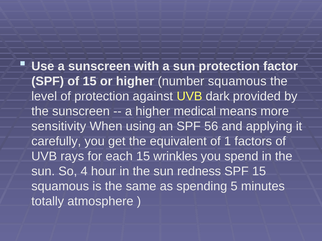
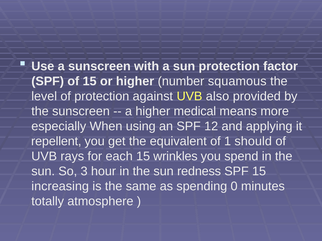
dark: dark -> also (218, 96)
sensitivity: sensitivity -> especially (59, 126)
56: 56 -> 12 (211, 126)
carefully: carefully -> repellent (56, 141)
factors: factors -> should (253, 141)
4: 4 -> 3 (84, 172)
squamous: squamous -> increasing (60, 187)
5: 5 -> 0 (234, 187)
